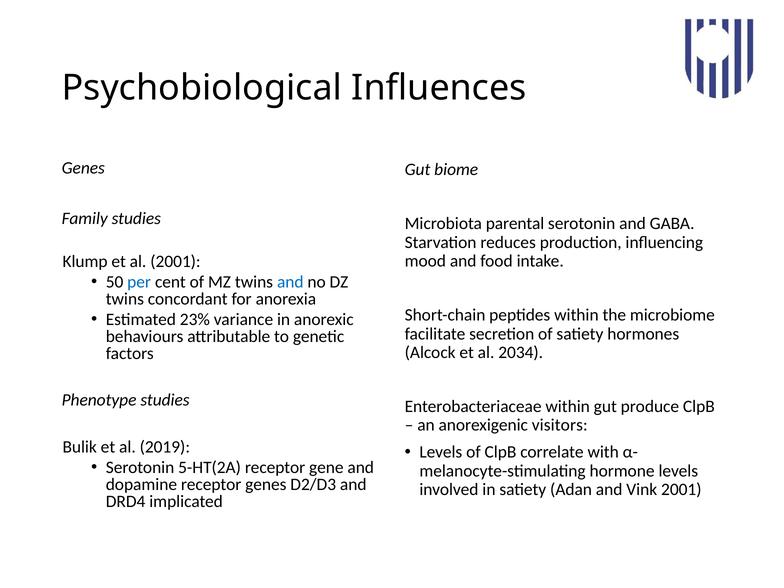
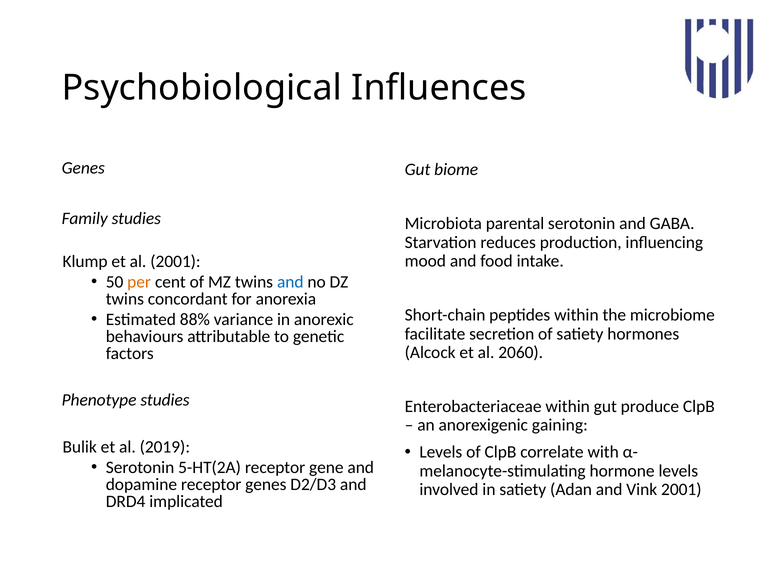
per colour: blue -> orange (139, 282)
23%: 23% -> 88% (195, 320)
2034: 2034 -> 2060 (521, 353)
visitors: visitors -> gaining (560, 425)
